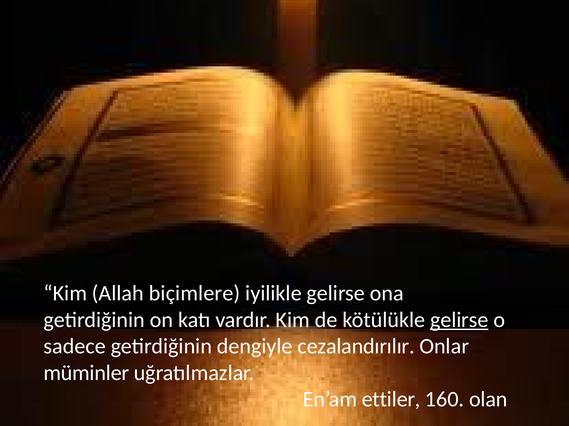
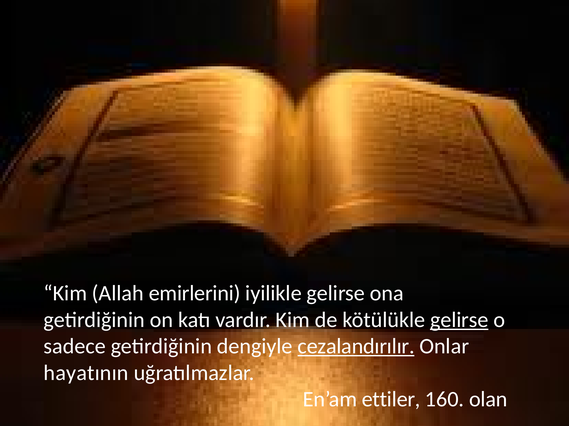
biçimlere: biçimlere -> emirlerini (195, 294)
cezalandırılır underline: none -> present (356, 347)
müminler: müminler -> hayatının (86, 373)
